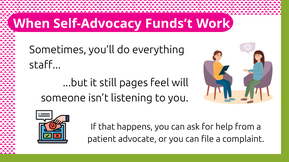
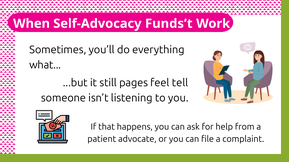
staff: staff -> what (45, 65)
will: will -> tell (180, 83)
